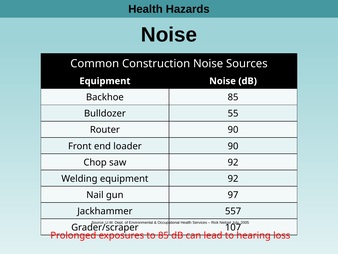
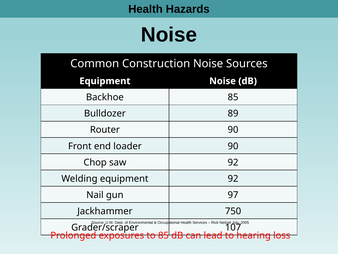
55: 55 -> 89 (233, 113)
557: 557 -> 750 (233, 211)
